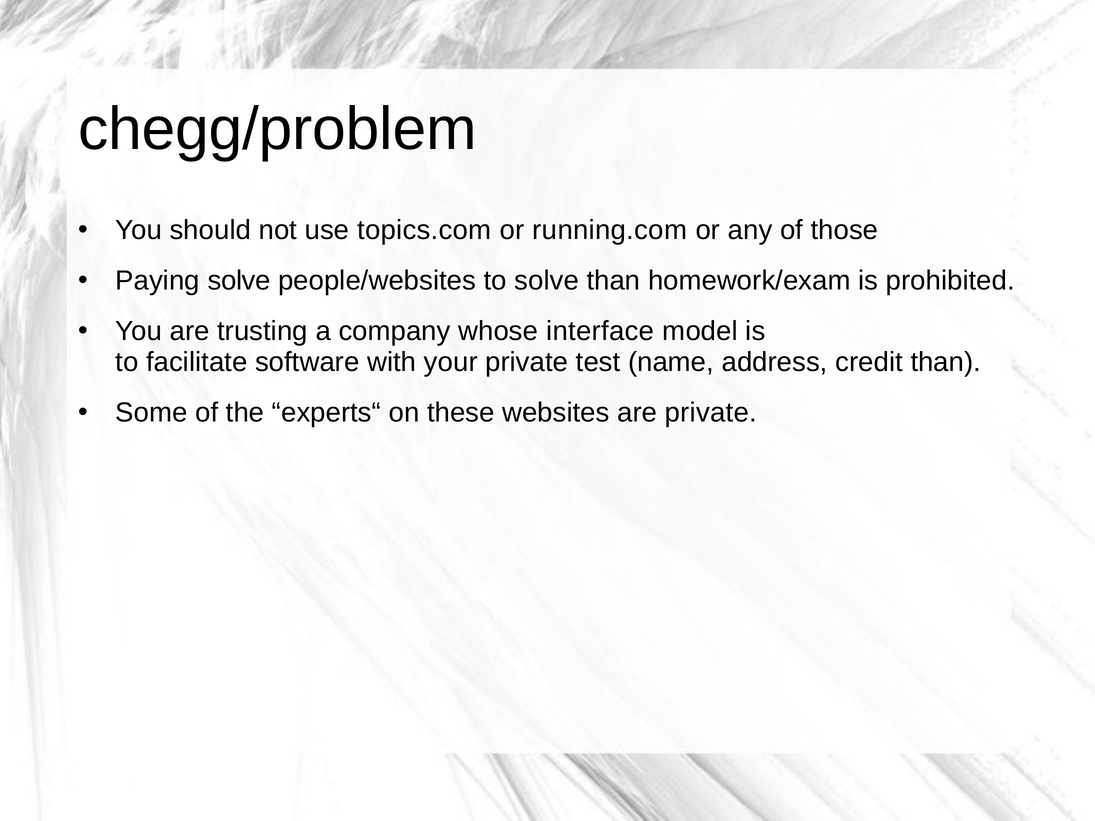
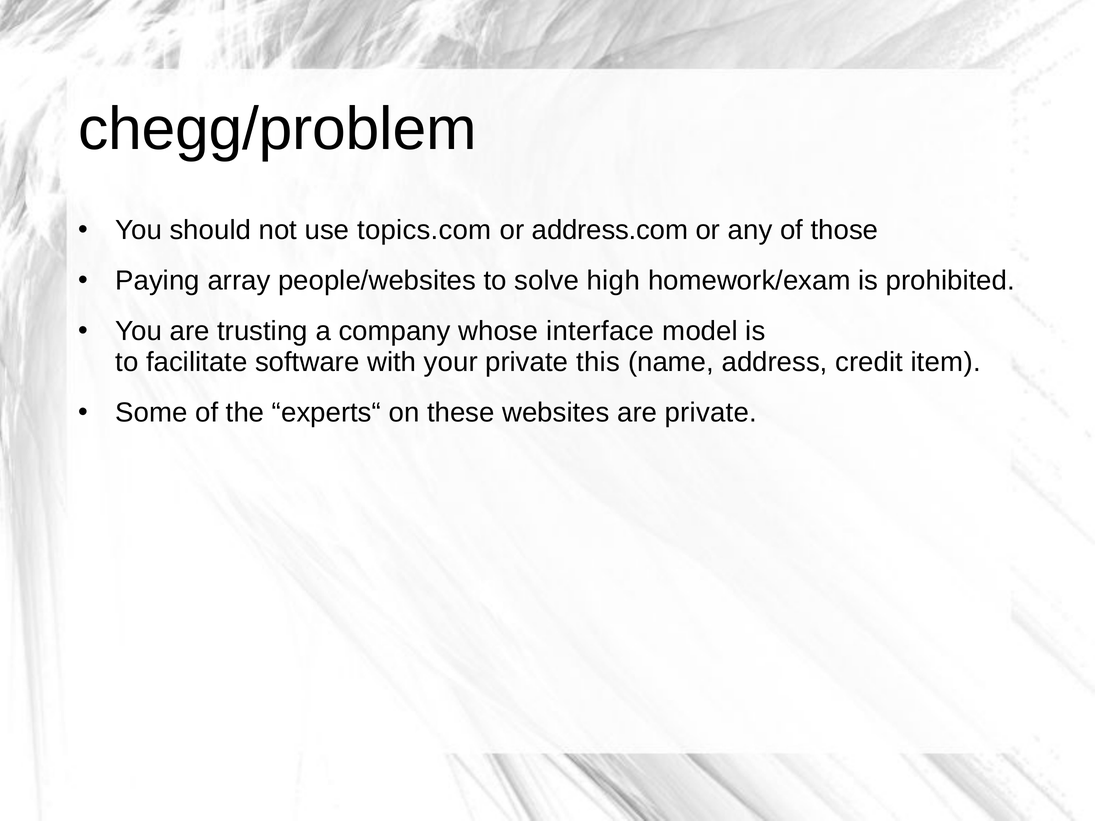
running.com: running.com -> address.com (610, 230)
Paying solve: solve -> array (239, 281)
solve than: than -> high (613, 281)
test: test -> this (598, 362)
credit than: than -> item (946, 362)
